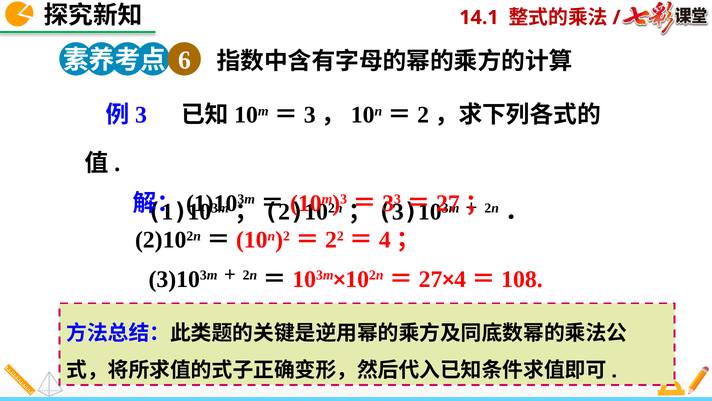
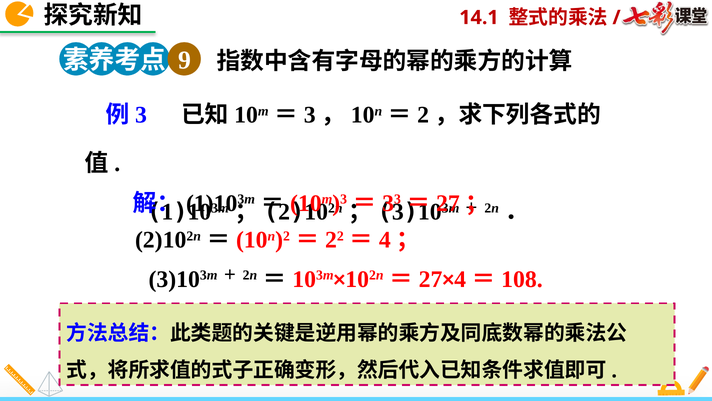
6: 6 -> 9 (185, 60)
